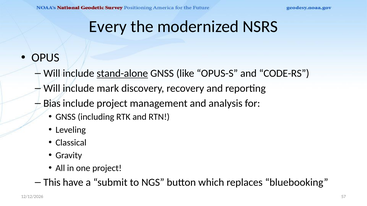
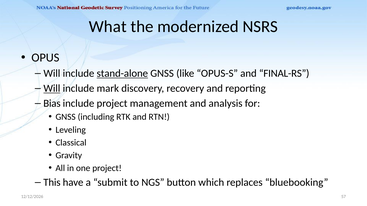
Every: Every -> What (108, 27)
CODE-RS: CODE-RS -> FINAL-RS (284, 74)
Will underline: none -> present (52, 89)
